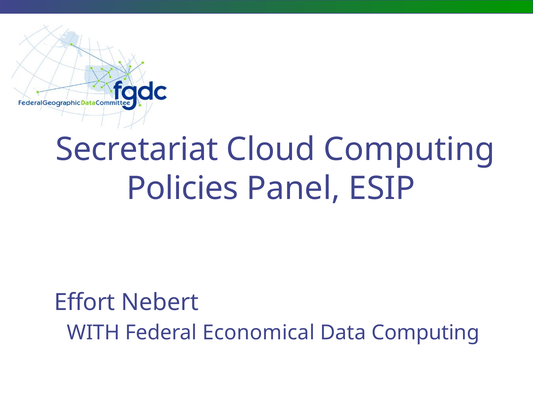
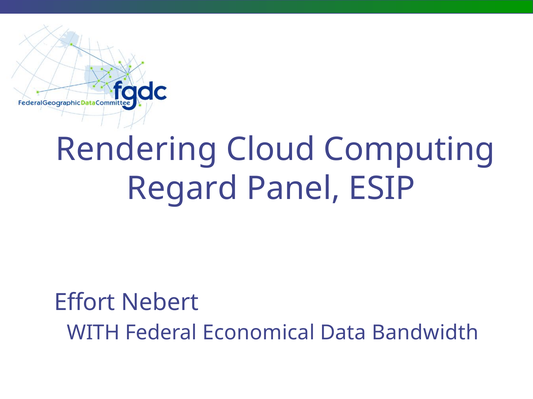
Secretariat: Secretariat -> Rendering (136, 150)
Policies: Policies -> Regard (182, 189)
Data Computing: Computing -> Bandwidth (425, 333)
